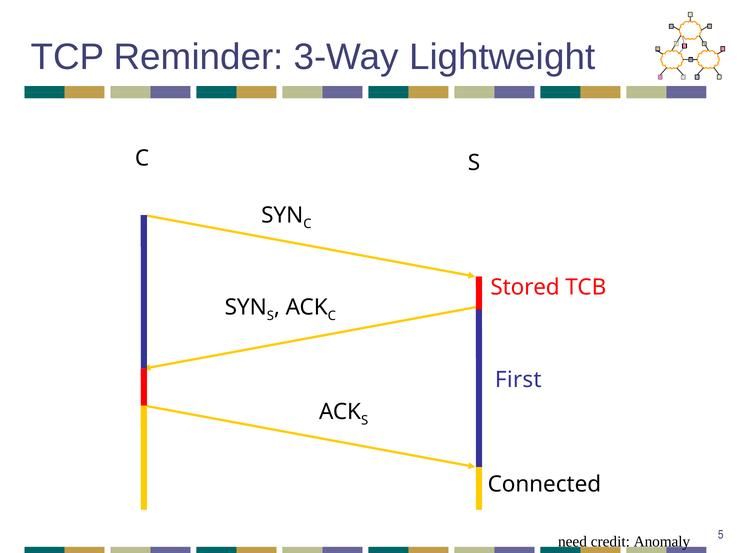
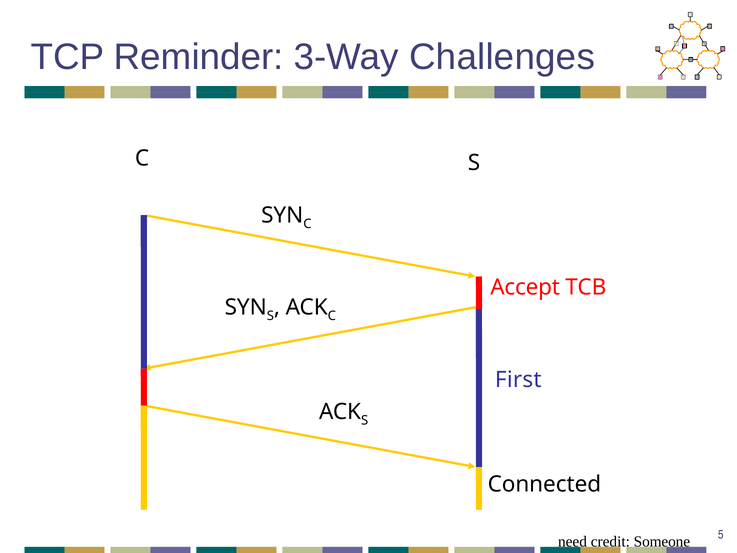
Lightweight: Lightweight -> Challenges (502, 57)
Stored: Stored -> Accept (525, 287)
Anomaly: Anomaly -> Someone (662, 541)
